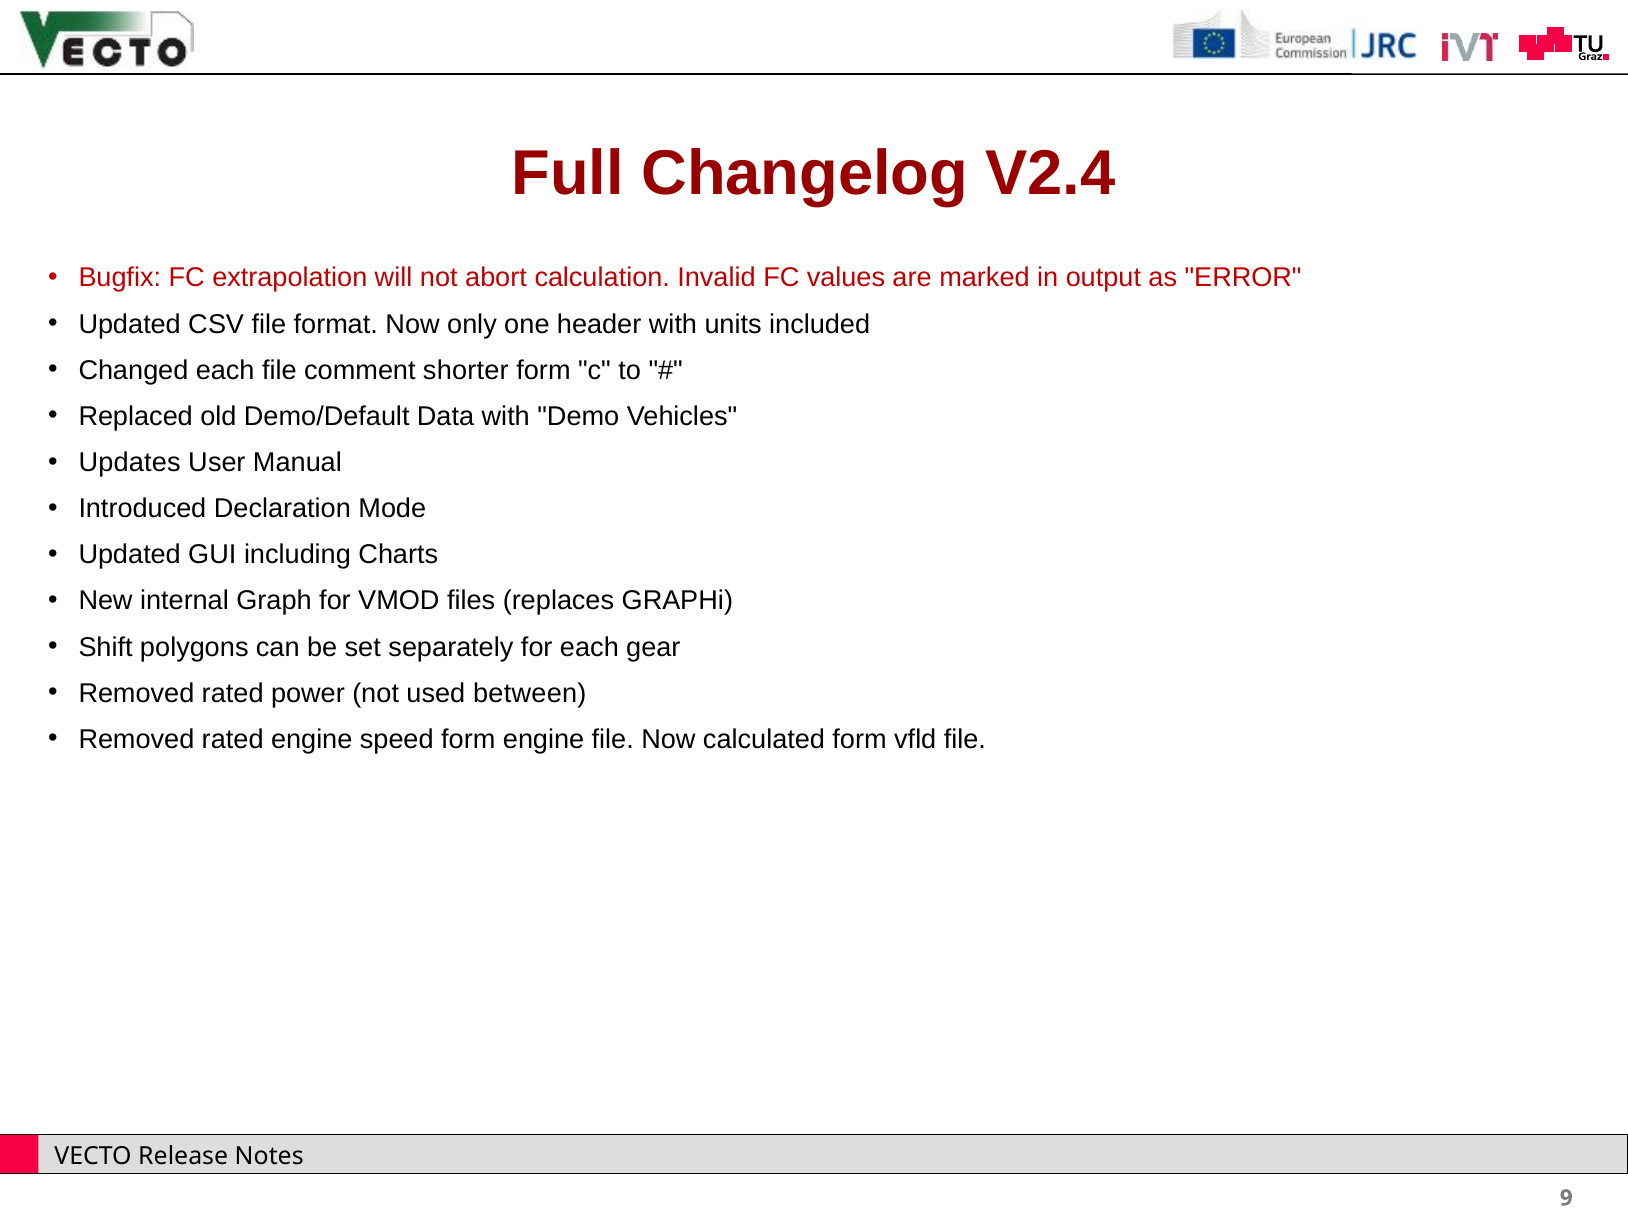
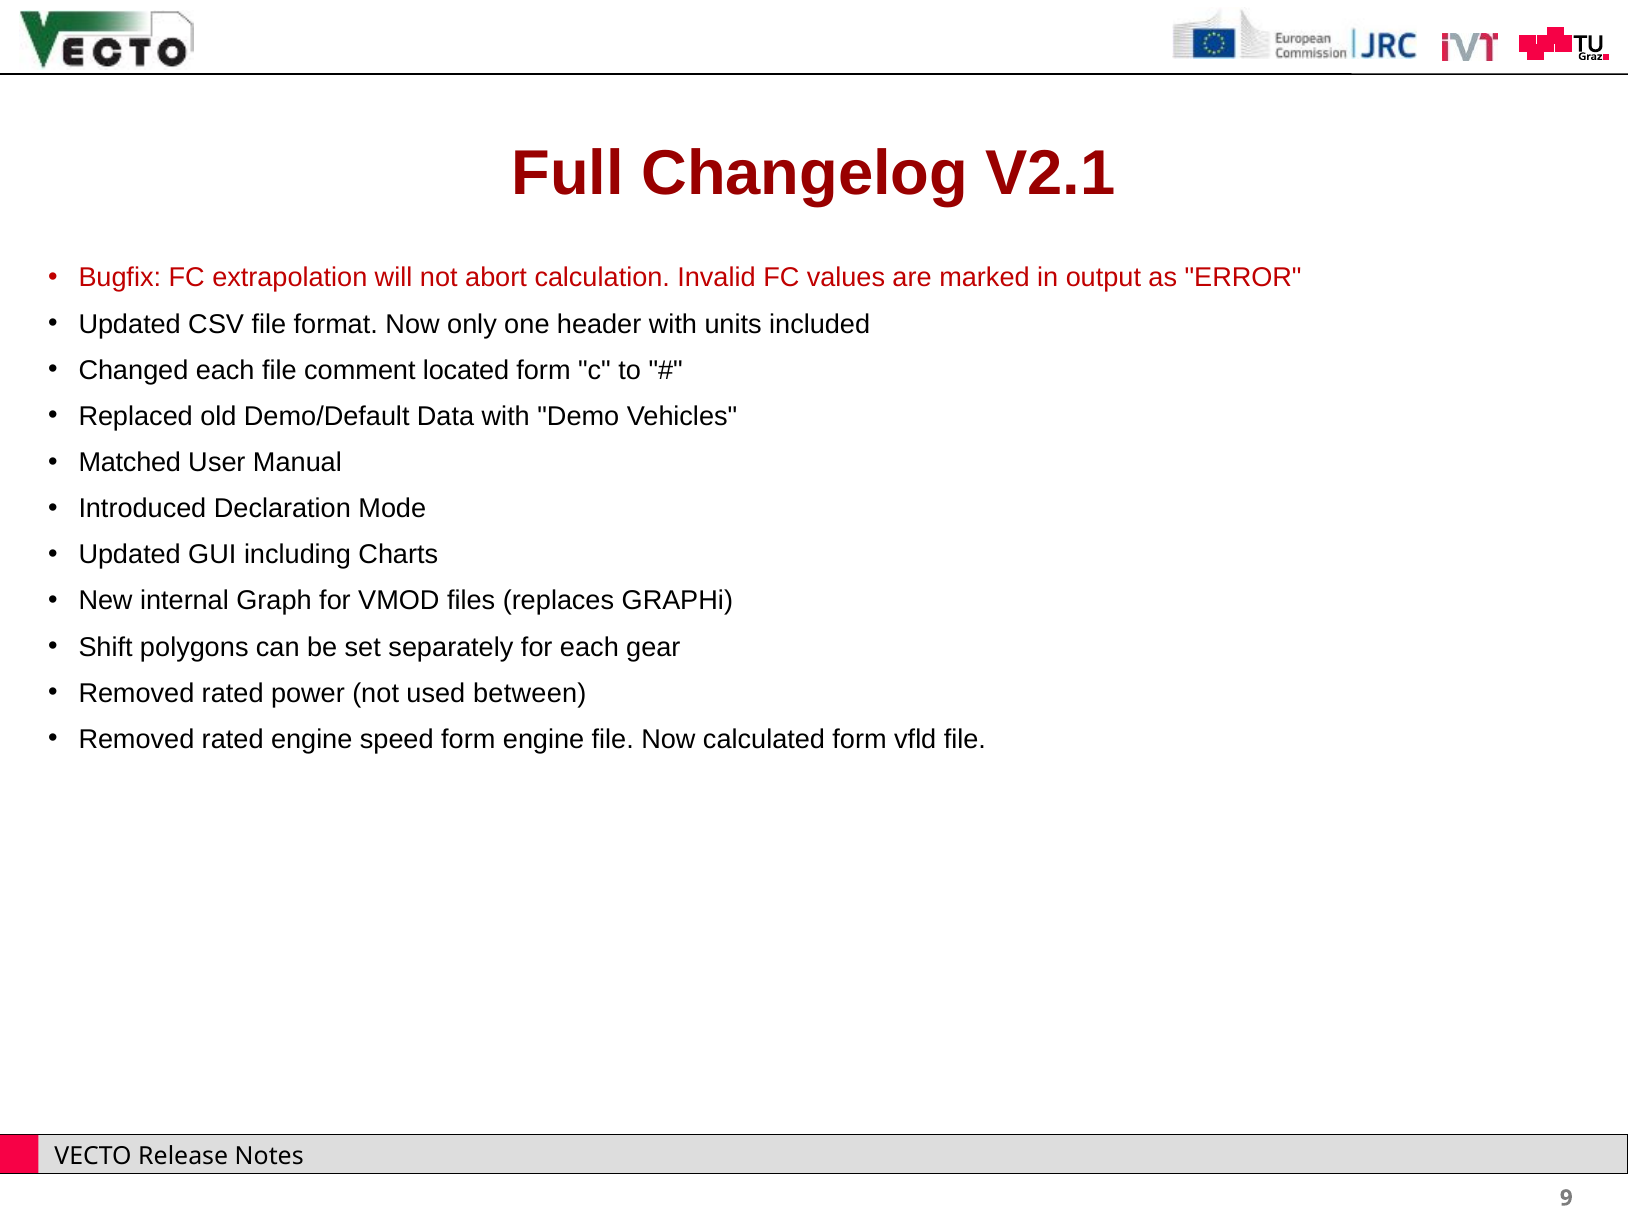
V2.4: V2.4 -> V2.1 (1050, 174)
shorter: shorter -> located (466, 370)
Updates: Updates -> Matched (130, 463)
